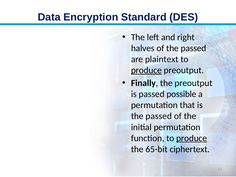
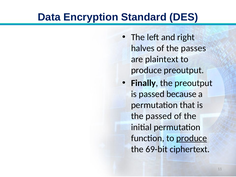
of the passed: passed -> passes (193, 48)
produce underline: present -> none (146, 70)
possible: possible -> because (181, 94)
65-bit: 65-bit -> 69-bit (157, 149)
